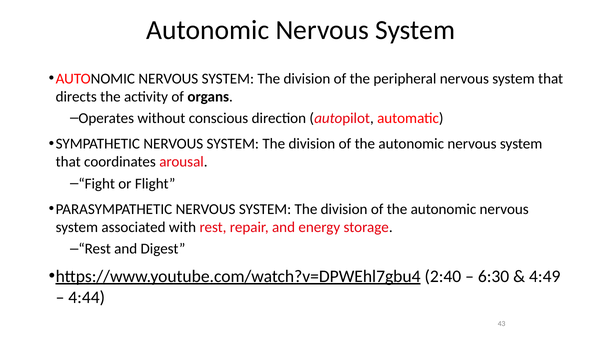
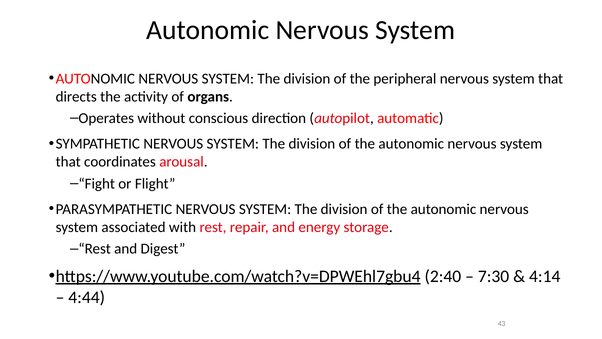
6:30: 6:30 -> 7:30 (494, 276)
4:49: 4:49 -> 4:14 (545, 276)
